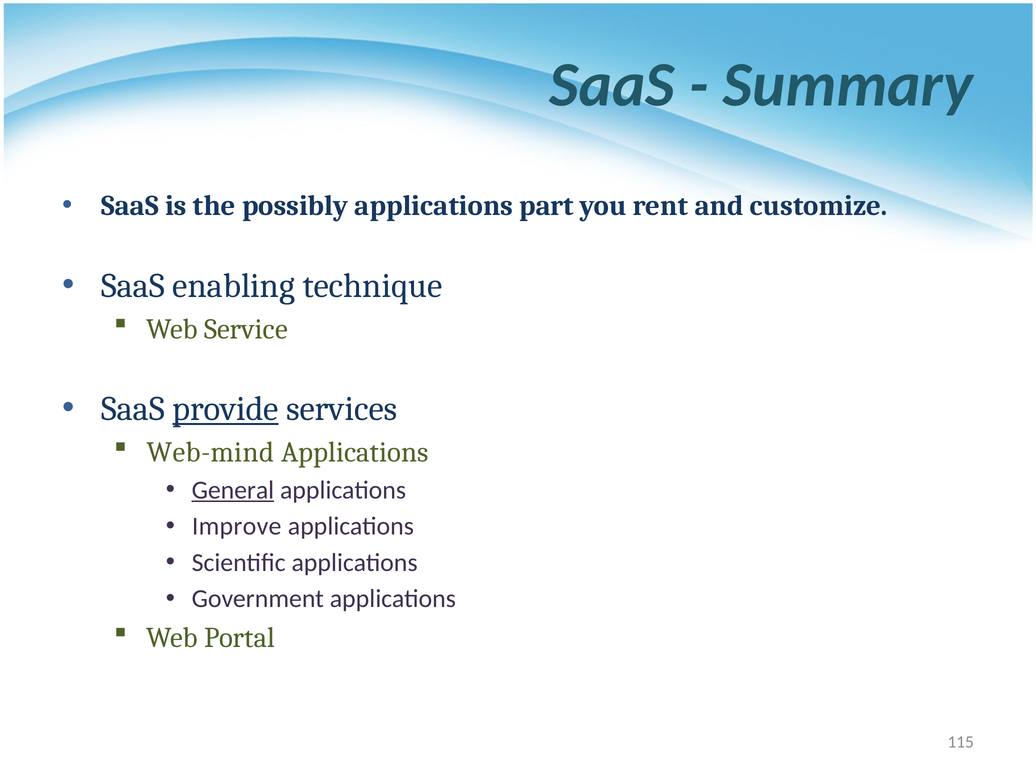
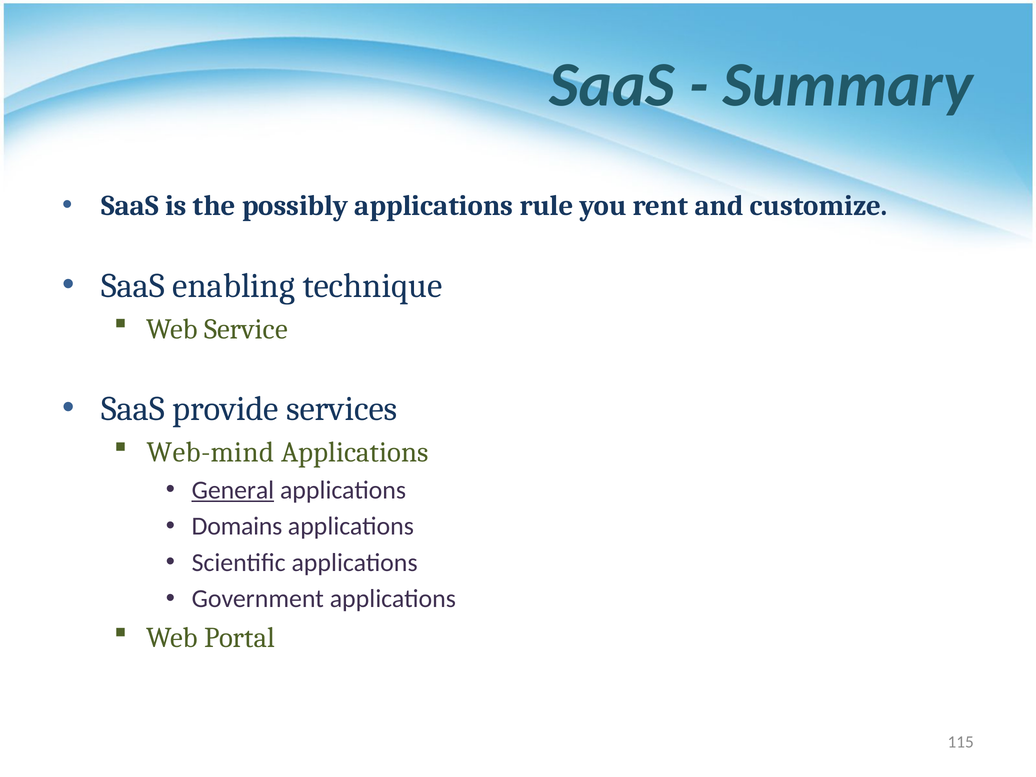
part: part -> rule (547, 206)
provide underline: present -> none (225, 409)
Improve: Improve -> Domains (237, 526)
